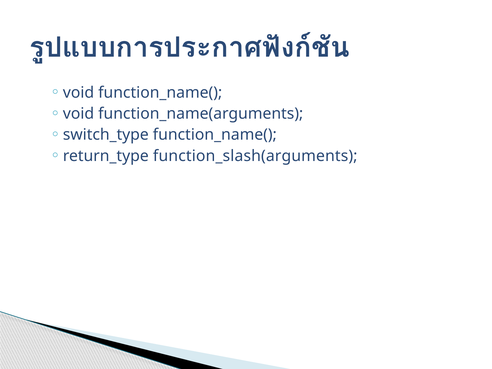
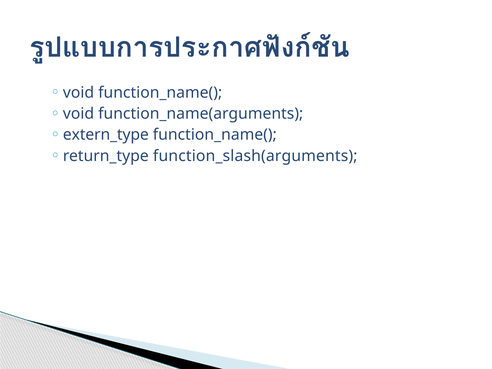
switch_type: switch_type -> extern_type (106, 135)
